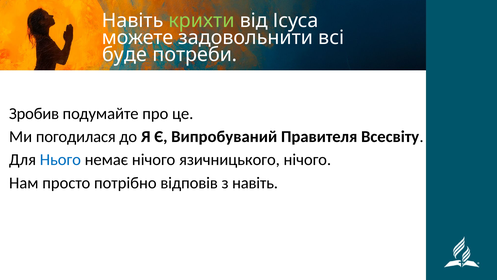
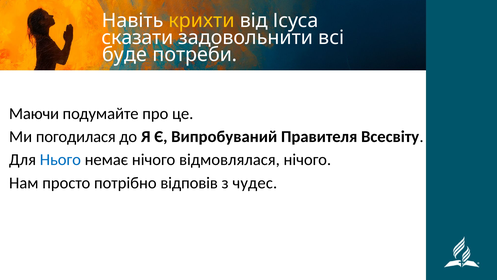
крихти colour: light green -> yellow (202, 21)
можете: можете -> сказати (138, 38)
Зробив: Зробив -> Маючи (34, 113)
язичницького: язичницького -> відмовлялася (229, 160)
з навіть: навіть -> чудес (255, 183)
